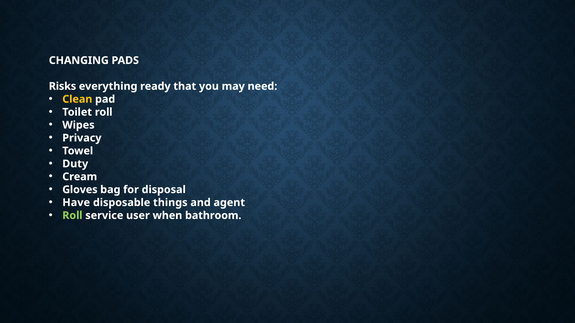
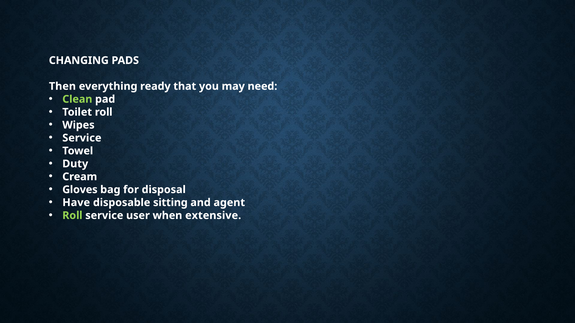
Risks: Risks -> Then (62, 86)
Clean colour: yellow -> light green (77, 99)
Privacy: Privacy -> Service (82, 138)
things: things -> sitting (170, 203)
bathroom: bathroom -> extensive (213, 216)
